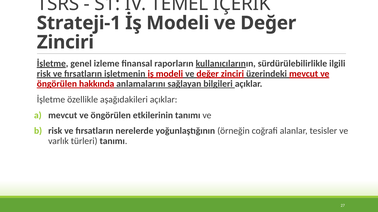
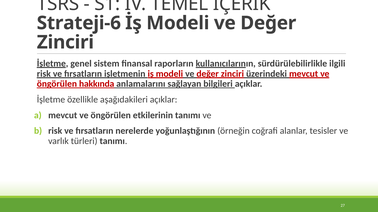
Strateji-1: Strateji-1 -> Strateji-6 (79, 23)
izleme: izleme -> sistem (107, 64)
